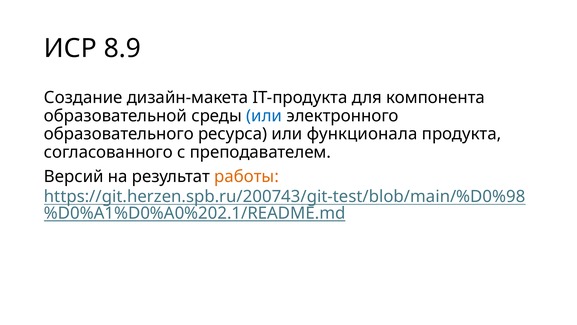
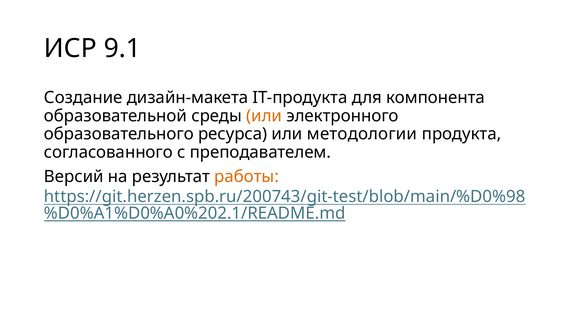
8.9: 8.9 -> 9.1 (122, 48)
или colour: blue -> orange (264, 116)
функционала: функционала -> методологии (362, 134)
